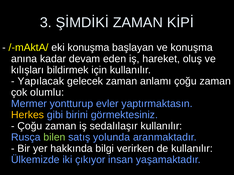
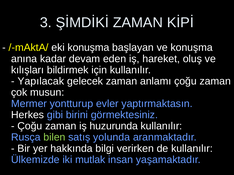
olumlu: olumlu -> musun (47, 93)
Herkes colour: yellow -> white (28, 115)
sedalılaşır: sedalılaşır -> huzurunda (114, 126)
çıkıyor: çıkıyor -> mutlak (90, 160)
